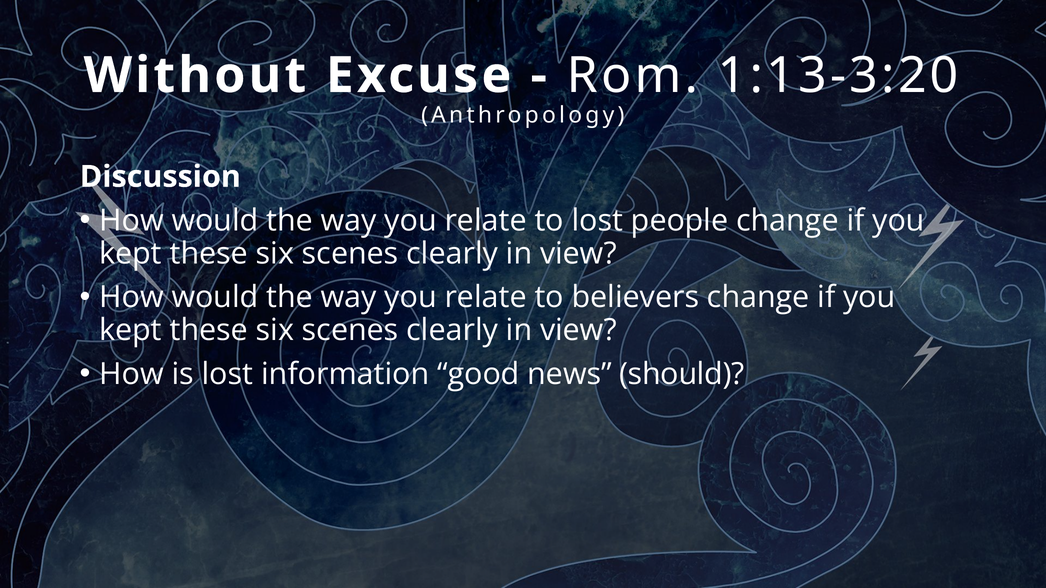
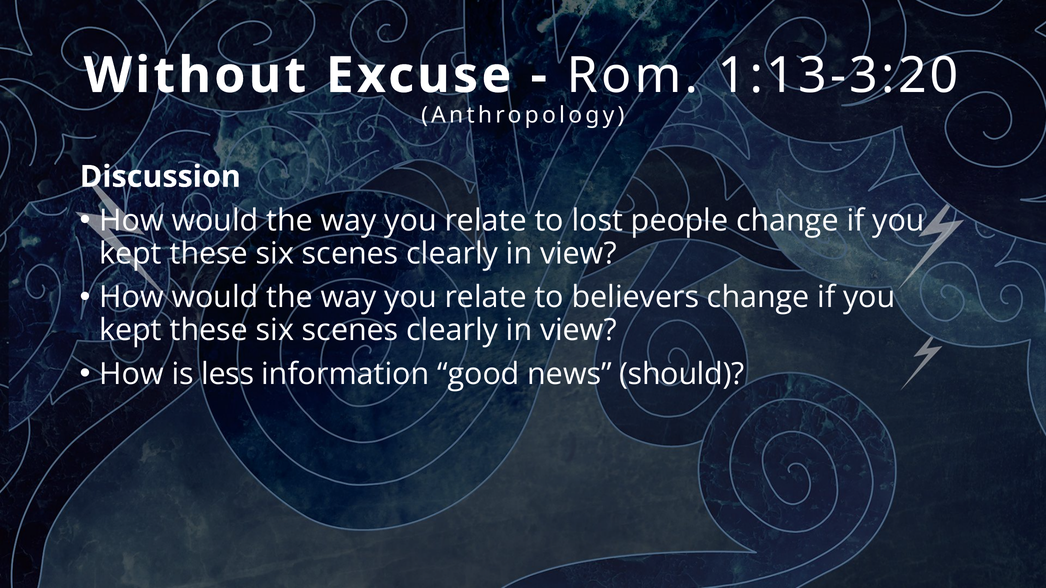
is lost: lost -> less (228, 374)
